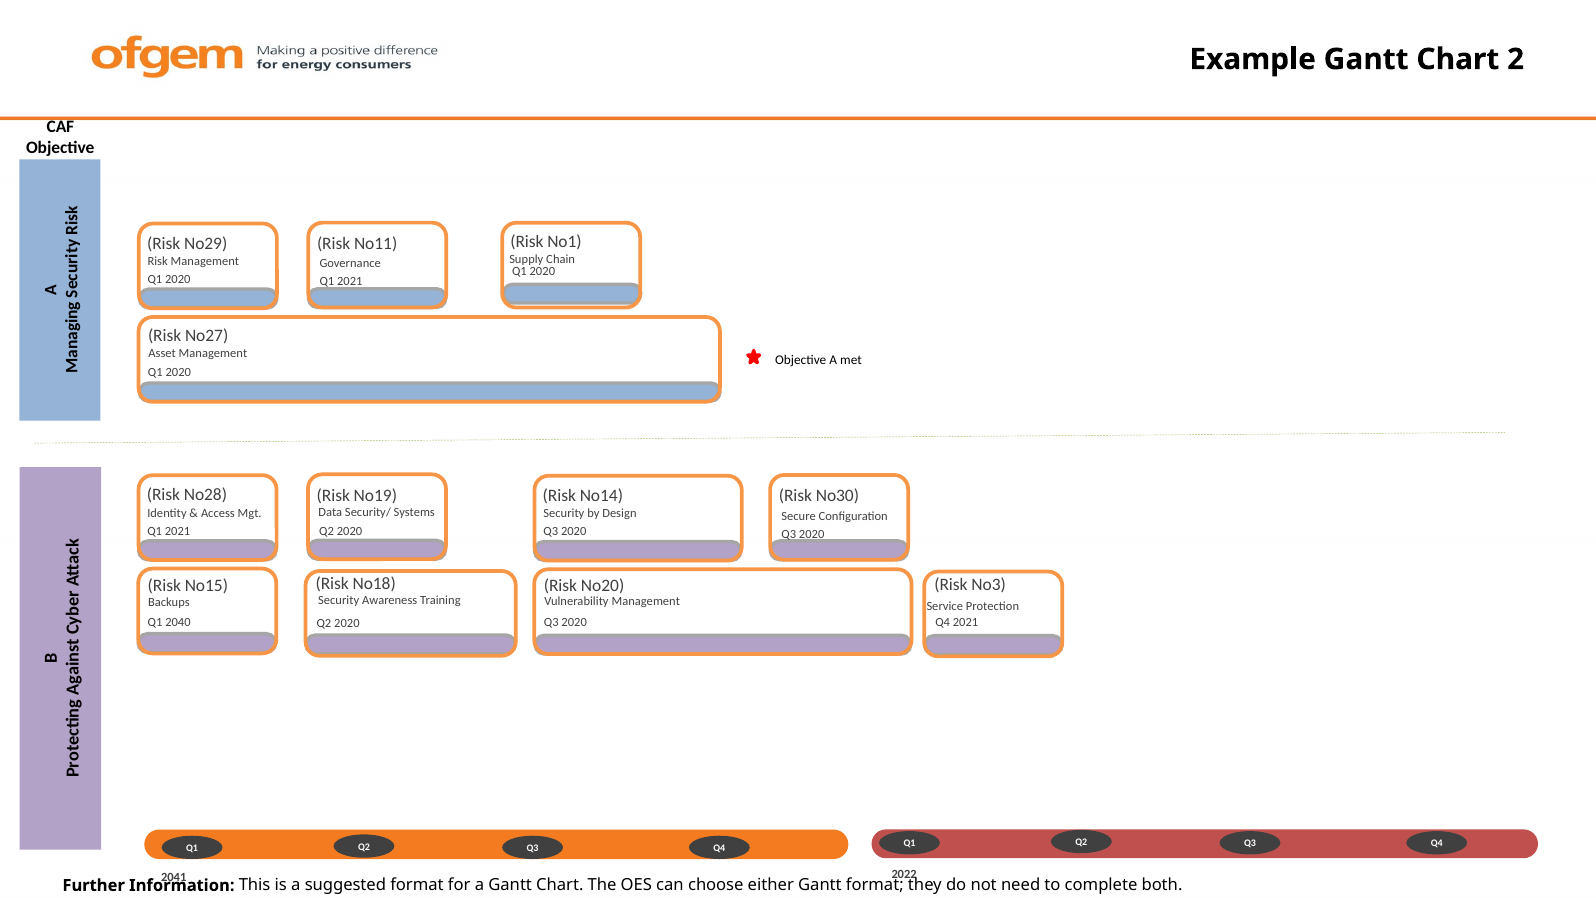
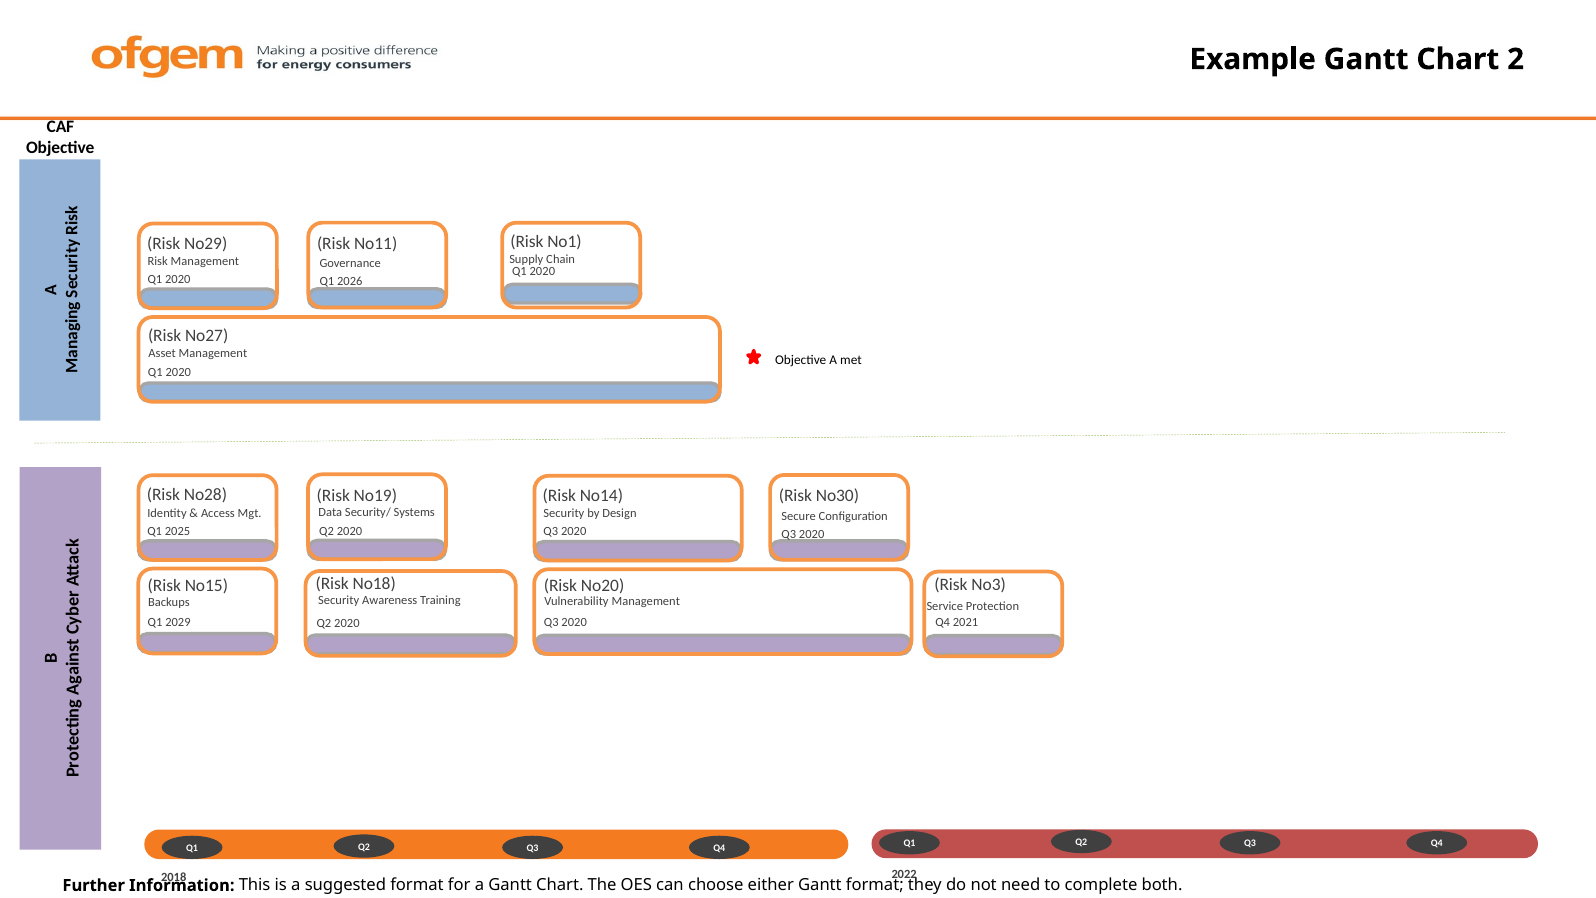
2021: 2021 -> 2026 (350, 282)
2021: 2021 -> 2025 (178, 531)
2040: 2040 -> 2029 (178, 622)
2041: 2041 -> 2018 (174, 877)
